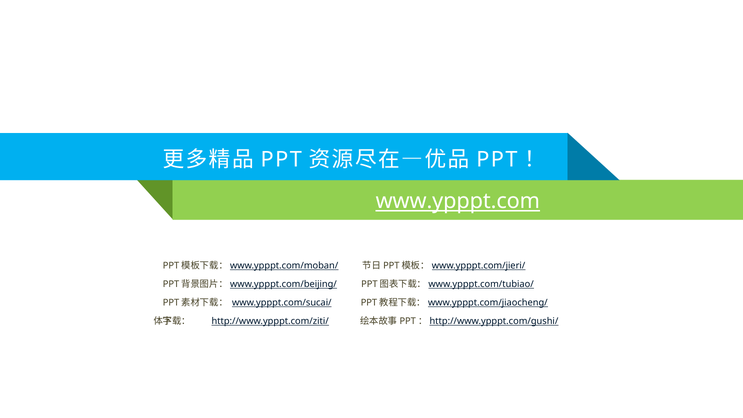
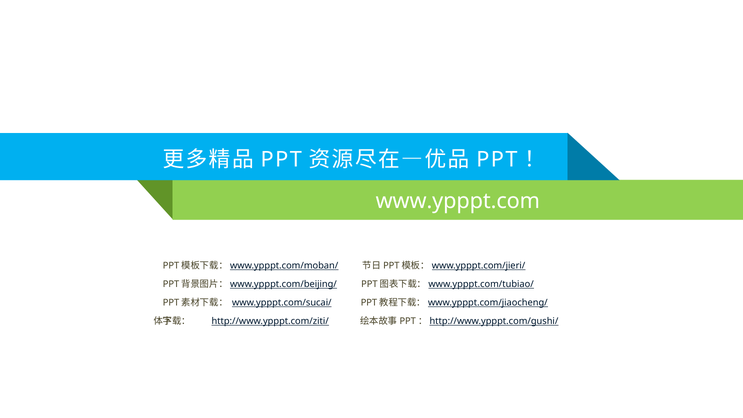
www.ypppt.com underline: present -> none (458, 201)
